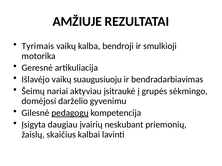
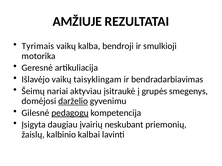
suaugusiuoju: suaugusiuoju -> taisyklingam (98, 80)
sėkmingo: sėkmingo -> smegenys (188, 91)
darželio underline: none -> present (73, 101)
skaičius: skaičius -> kalbinio (61, 135)
